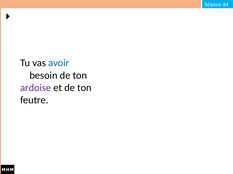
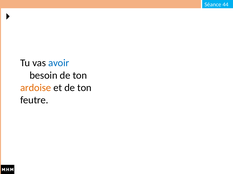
ardoise colour: purple -> orange (36, 88)
